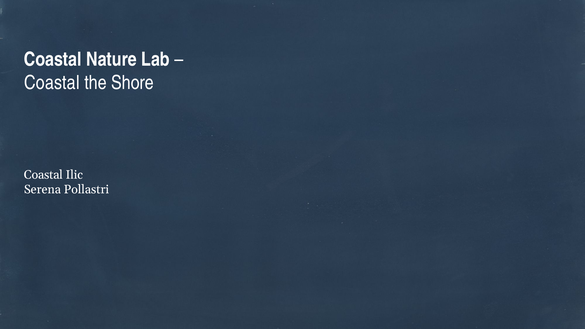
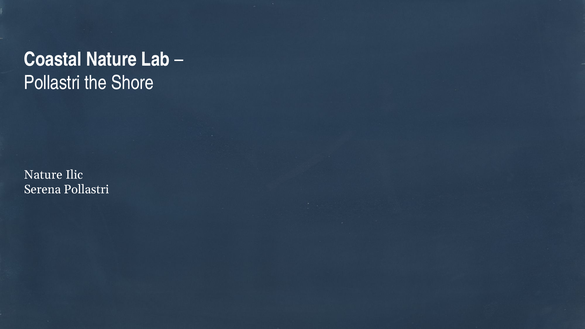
Coastal: Coastal -> Pollastri (52, 83)
Coastal: Coastal -> Nature (43, 175)
